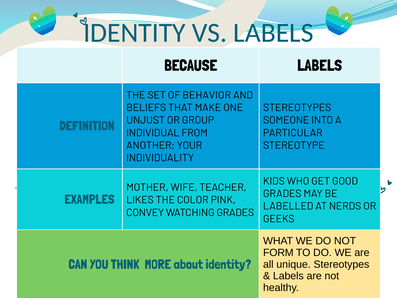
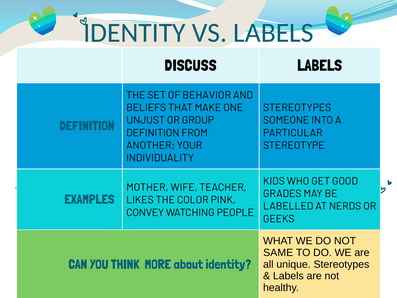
BECAUSE: BECAUSE -> DISCUSS (191, 65)
INDIVIDUAL: INDIVIDUAL -> DEFINITION (153, 133)
WATCHING GRADES: GRADES -> PEOPLE (235, 212)
FORM: FORM -> SAME (278, 252)
